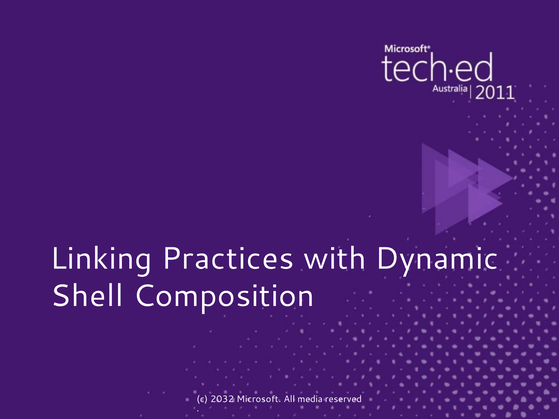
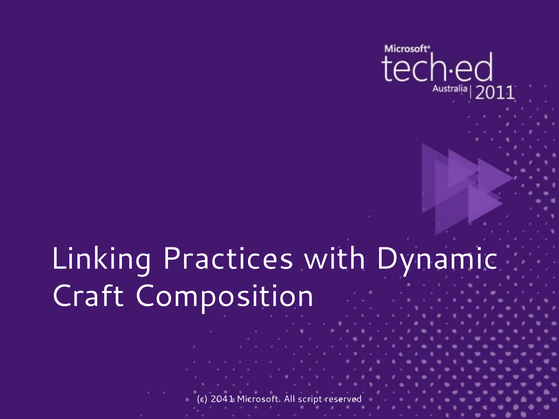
Shell: Shell -> Craft (87, 296)
2032: 2032 -> 2041 (222, 399)
media: media -> script (310, 399)
